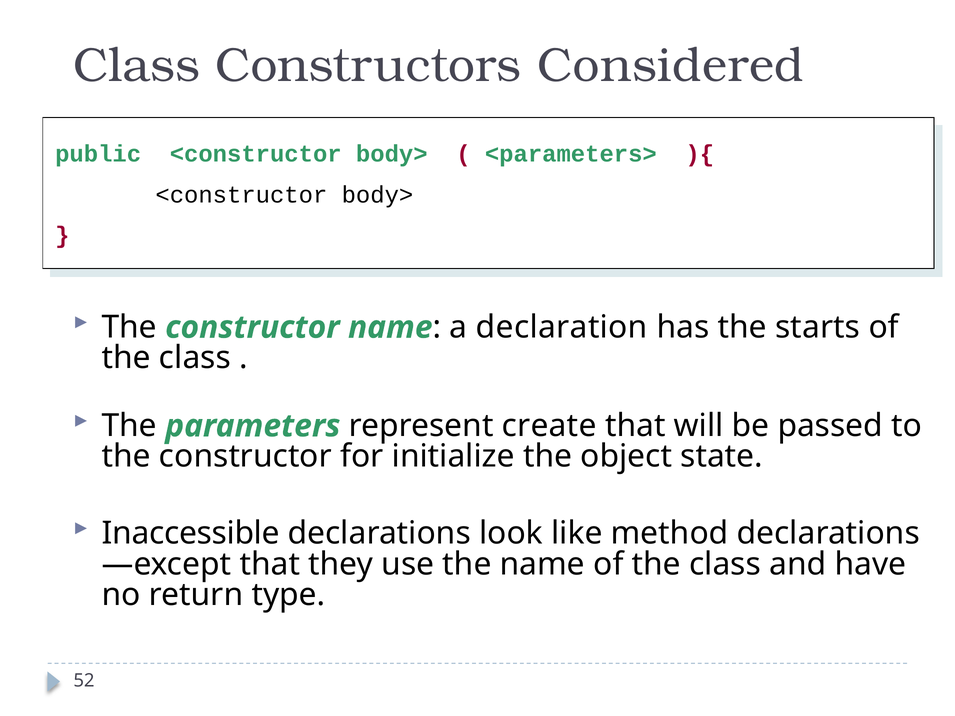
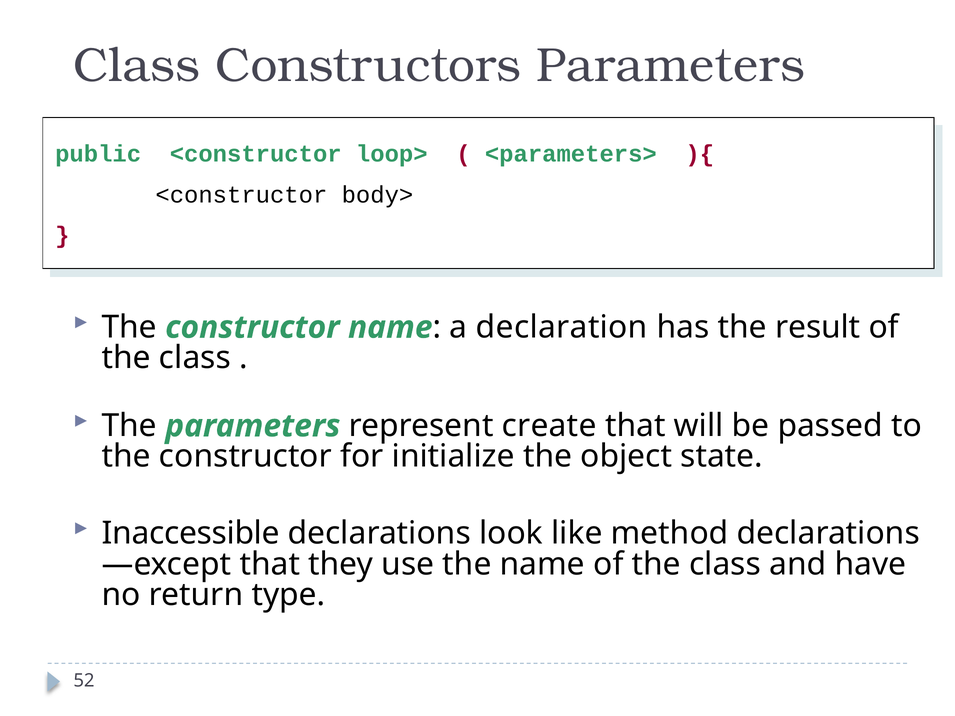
Constructors Considered: Considered -> Parameters (671, 65)
public <constructor body>: body> -> loop> (392, 154)
starts: starts -> result (818, 327)
